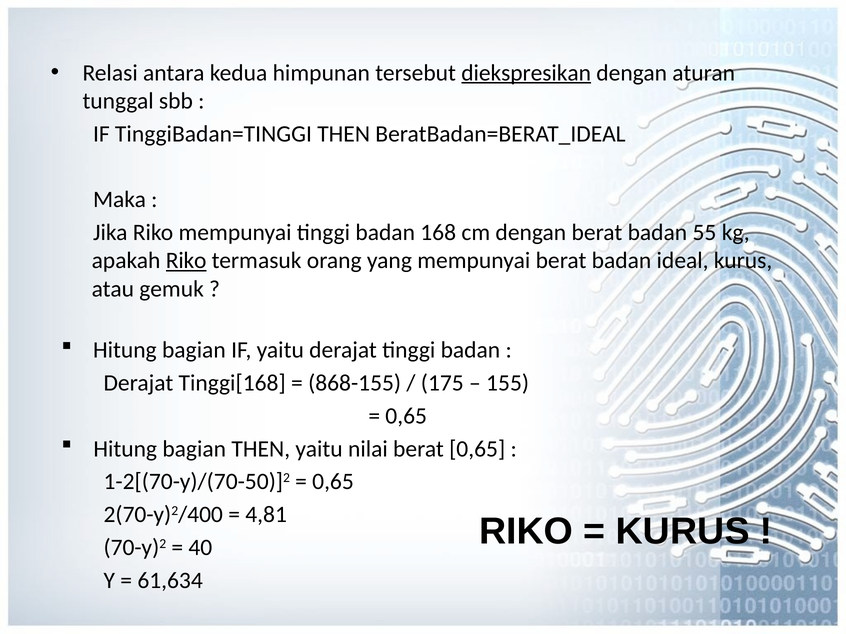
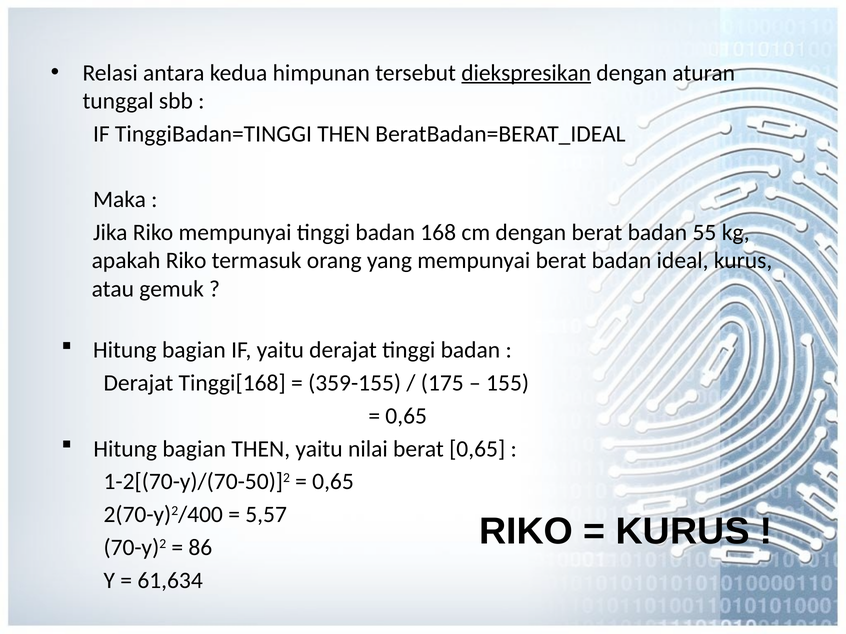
Riko underline: present -> none (186, 261)
868-155: 868-155 -> 359-155 (355, 383)
4,81: 4,81 -> 5,57 (266, 515)
40: 40 -> 86 (200, 548)
